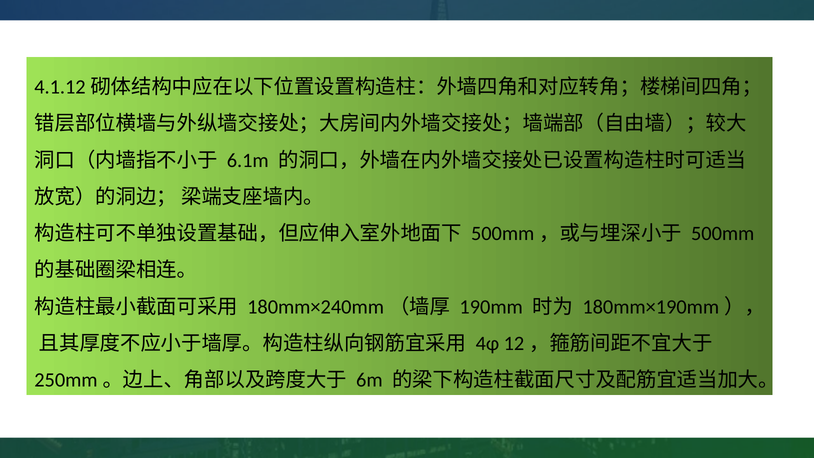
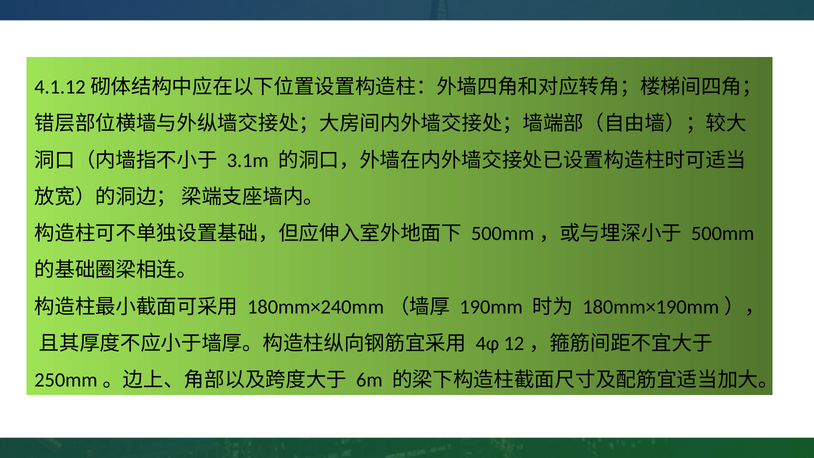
6.1m: 6.1m -> 3.1m (248, 160)
